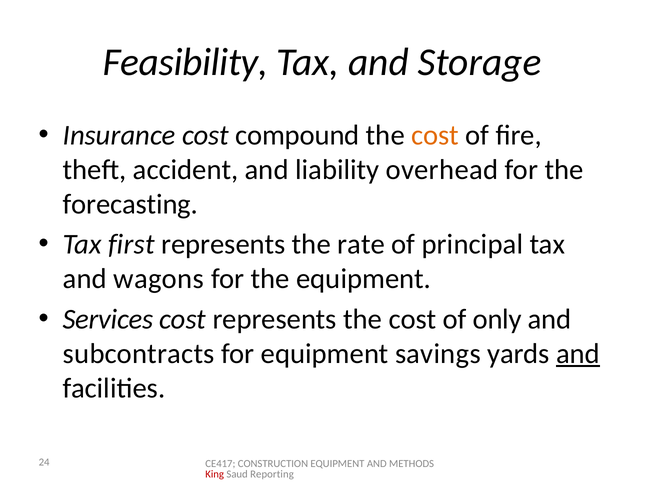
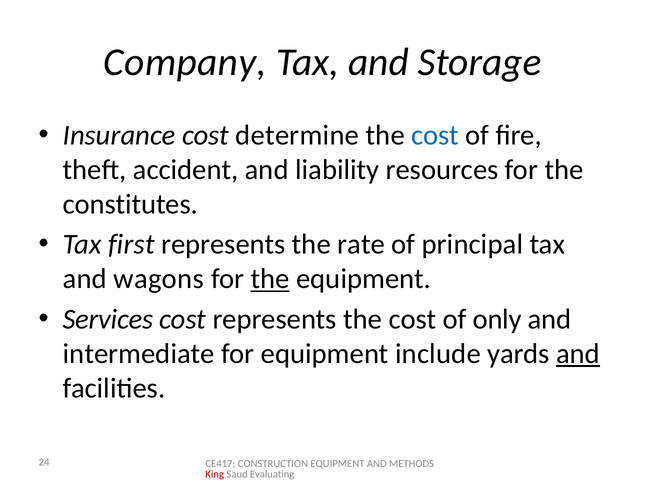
Feasibility: Feasibility -> Company (185, 62)
compound: compound -> determine (297, 135)
cost colour: orange -> blue (435, 135)
overhead: overhead -> resources (442, 170)
forecasting: forecasting -> constitutes (130, 204)
the underline: none -> present (270, 279)
subcontracts: subcontracts -> intermediate (139, 353)
savings: savings -> include (438, 353)
Reporting: Reporting -> Evaluating (272, 474)
